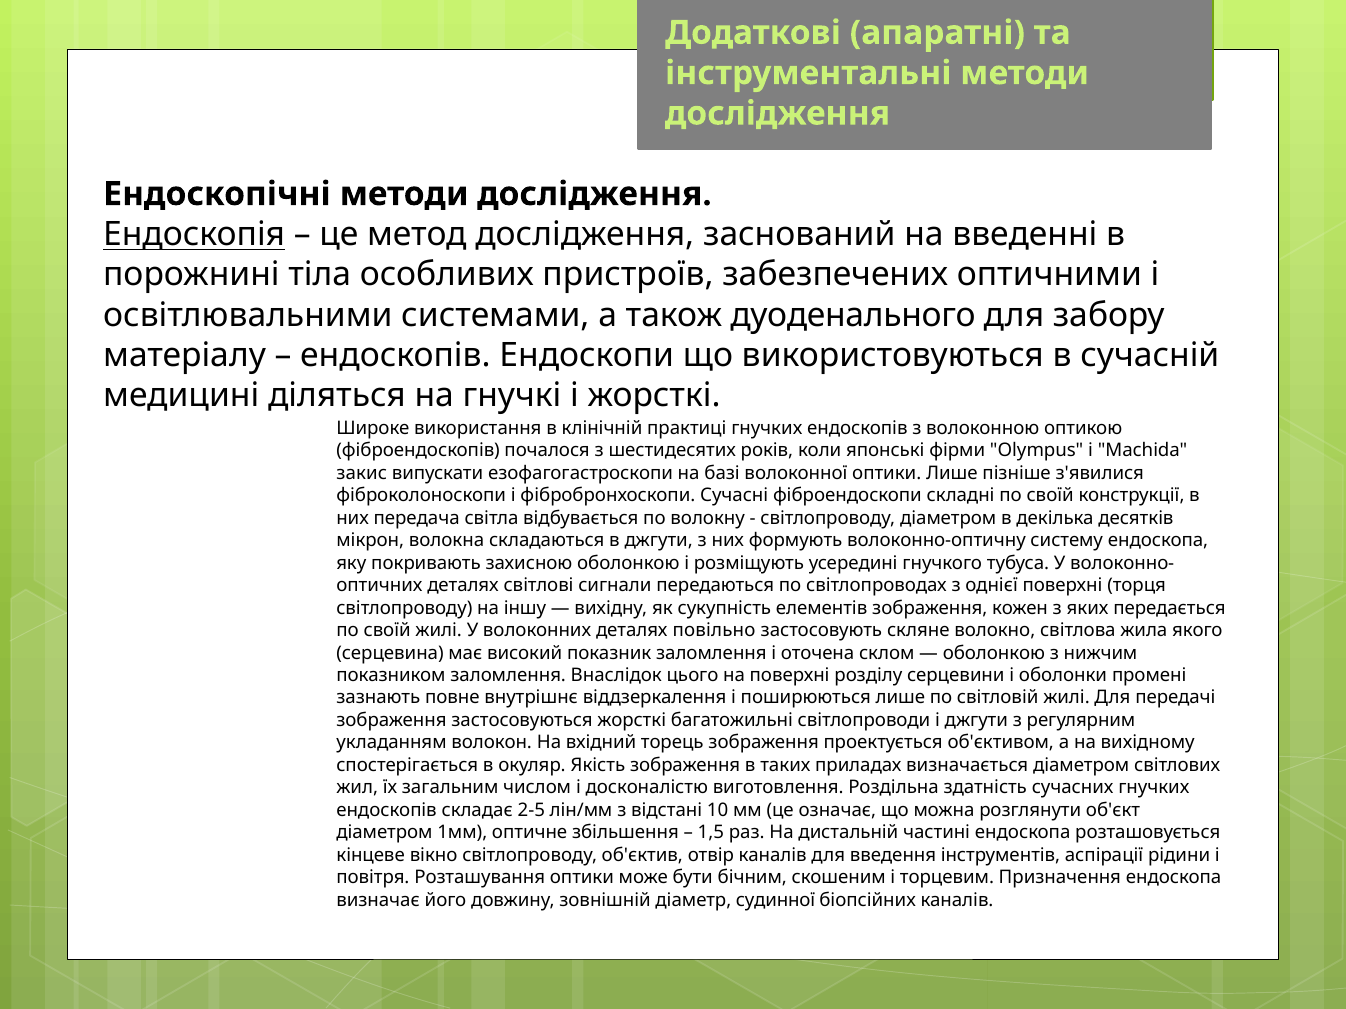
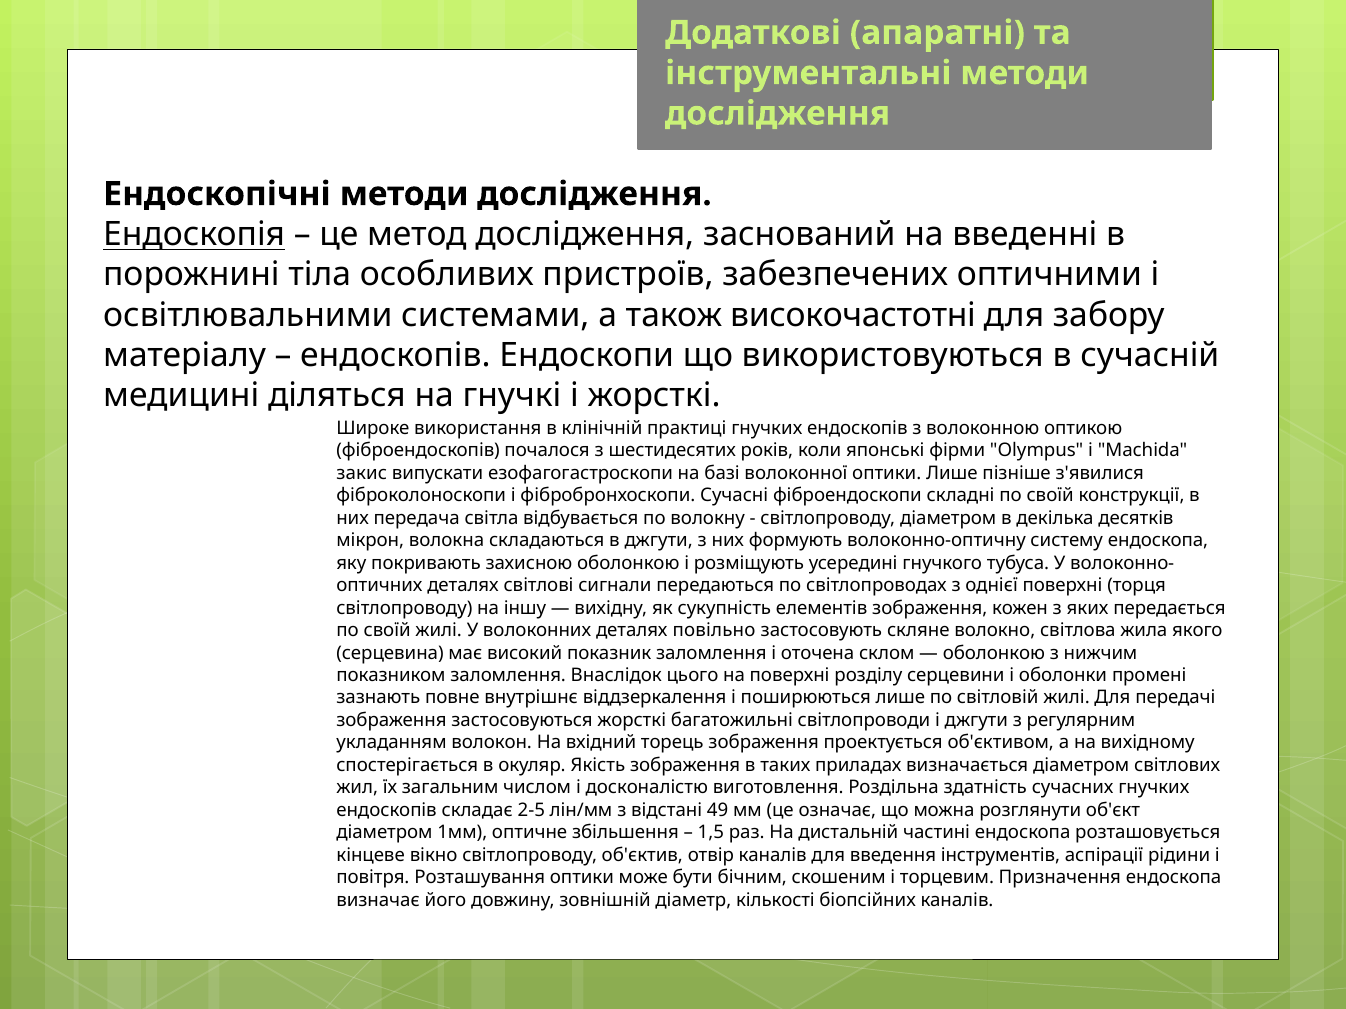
дуоденального: дуоденального -> високочастотні (853, 315)
10: 10 -> 49 (718, 810)
судинної: судинної -> кількості (775, 900)
